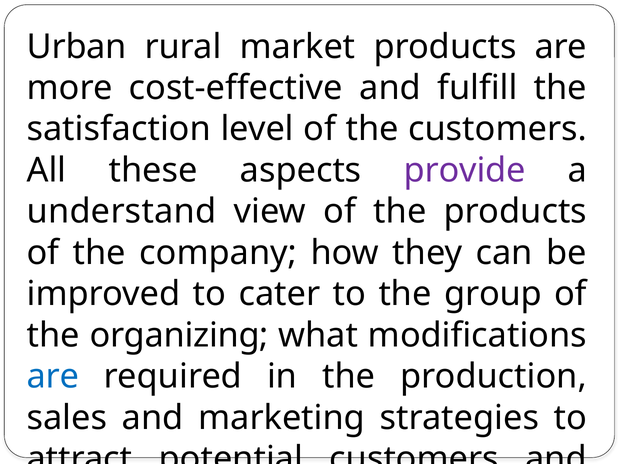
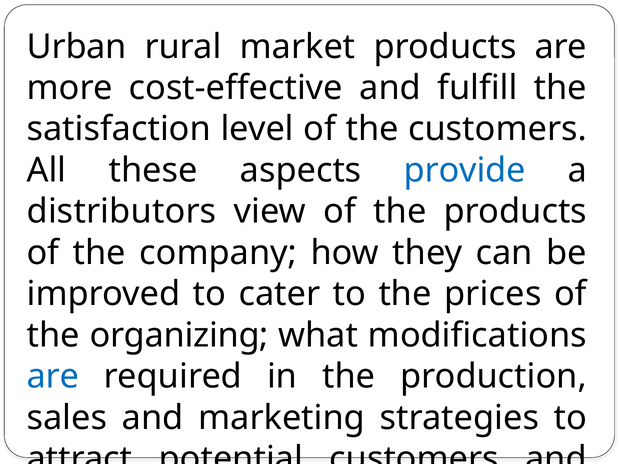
provide colour: purple -> blue (465, 170)
understand: understand -> distributors (122, 212)
group: group -> prices (493, 294)
